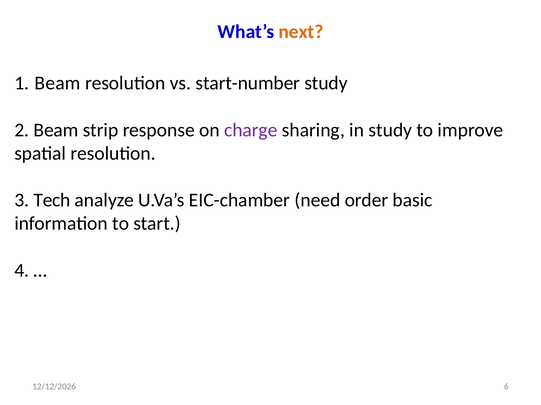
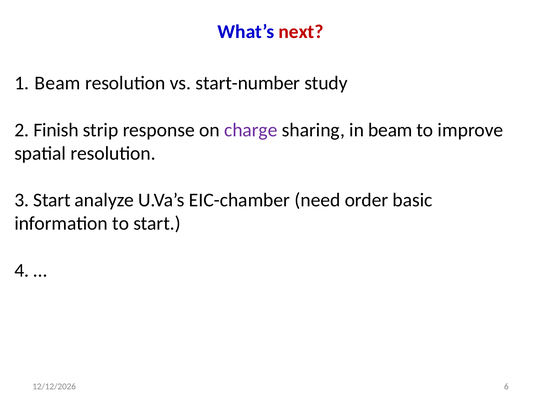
next colour: orange -> red (301, 32)
2 Beam: Beam -> Finish (56, 130)
in study: study -> beam (390, 130)
3 Tech: Tech -> Start (52, 200)
